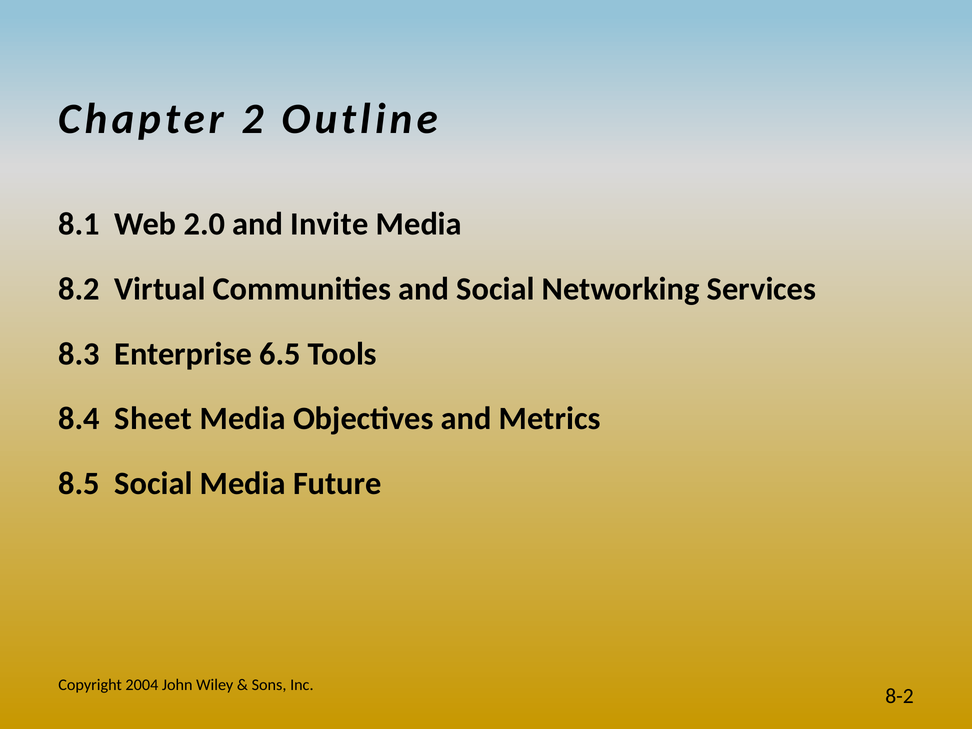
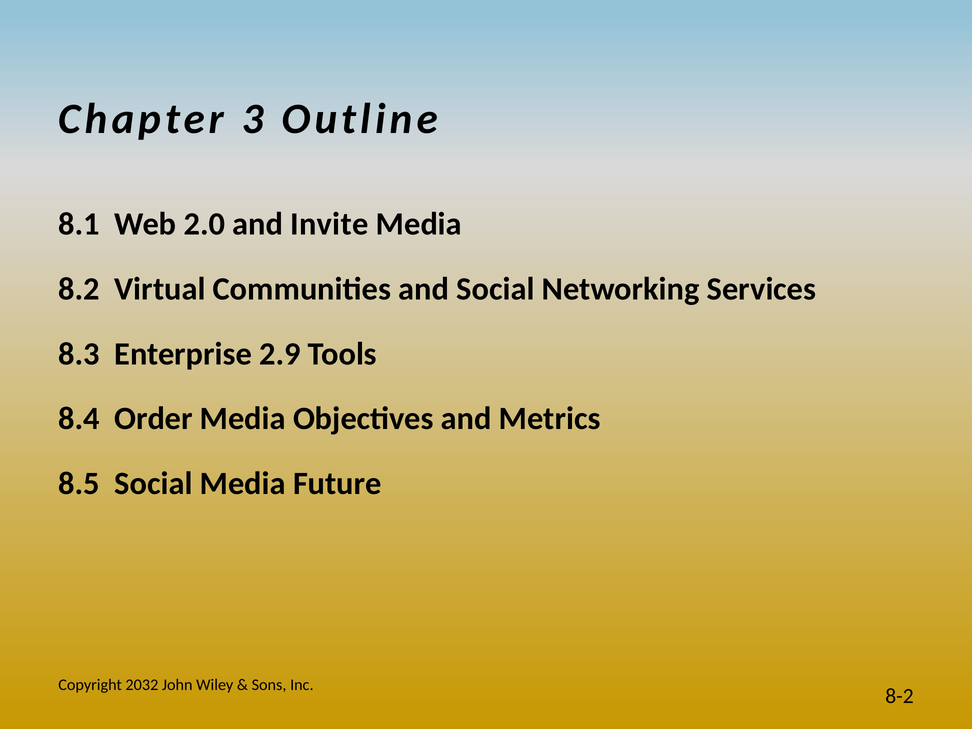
2: 2 -> 3 (253, 119)
6.5: 6.5 -> 2.9 (280, 354)
Sheet: Sheet -> Order (154, 419)
2004: 2004 -> 2032 (142, 685)
